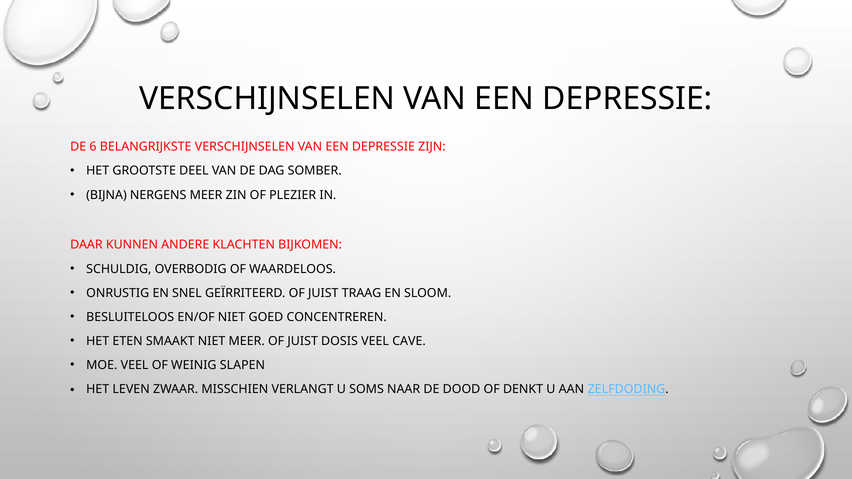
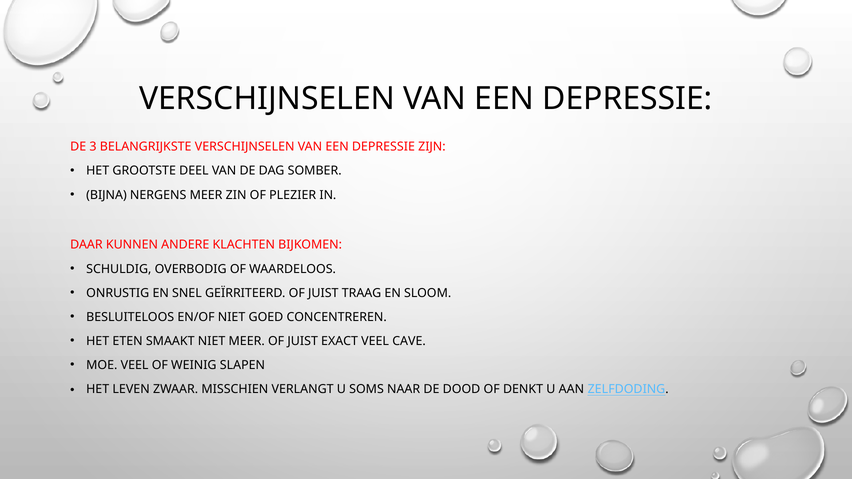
6: 6 -> 3 (93, 147)
DOSIS: DOSIS -> EXACT (340, 341)
